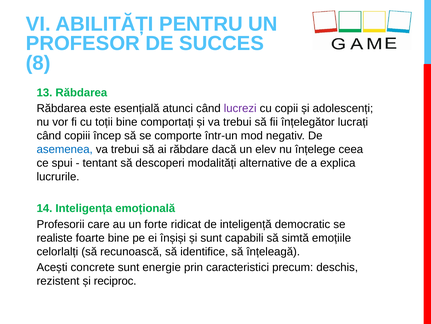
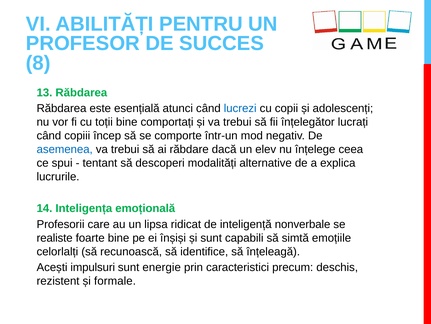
lucrezi colour: purple -> blue (240, 108)
forte: forte -> lipsa (156, 224)
democratic: democratic -> nonverbale (303, 224)
concrete: concrete -> impulsuri (93, 267)
reciproc: reciproc -> formale (115, 281)
